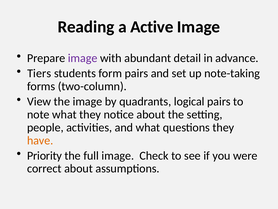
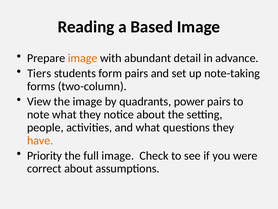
Active: Active -> Based (152, 27)
image colour: purple -> orange (83, 58)
logical: logical -> power (189, 101)
